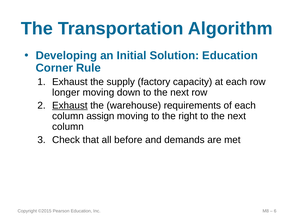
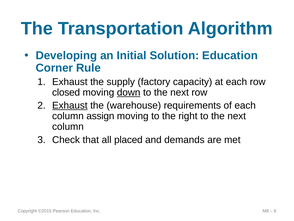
longer: longer -> closed (66, 92)
down underline: none -> present (129, 92)
before: before -> placed (128, 139)
